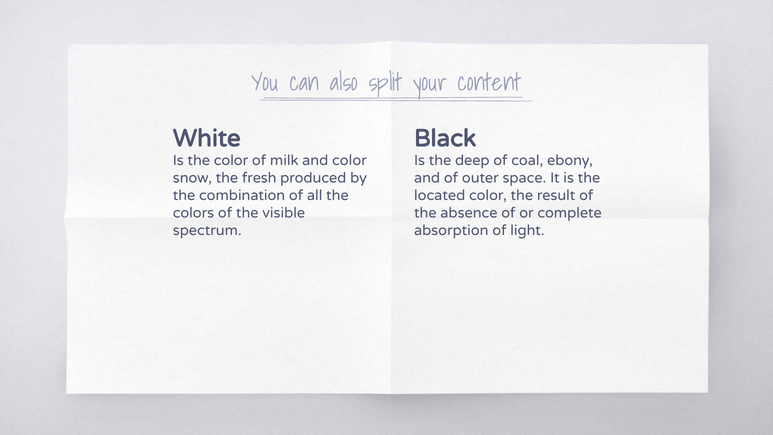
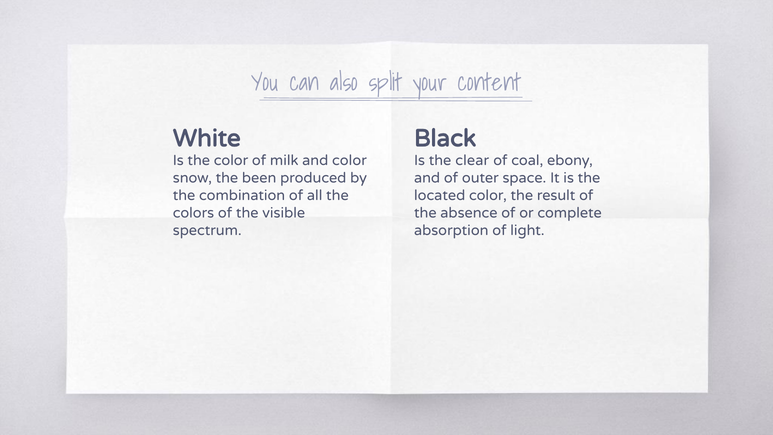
deep: deep -> clear (472, 161)
fresh: fresh -> been (259, 178)
